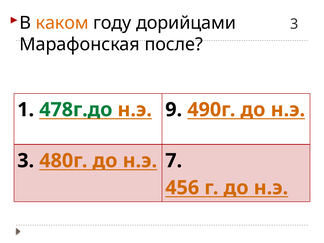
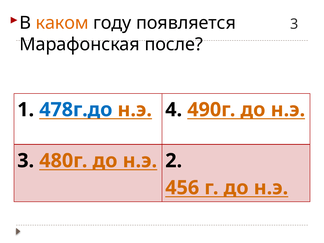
дорийцами: дорийцами -> появляется (186, 23)
478г.до colour: green -> blue (76, 110)
9: 9 -> 4 (174, 110)
7: 7 -> 2 (174, 161)
